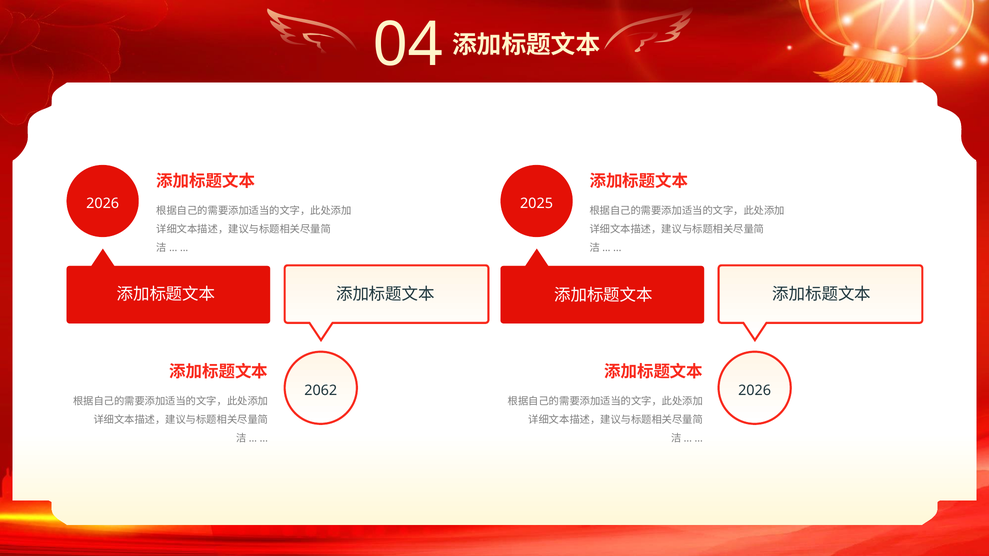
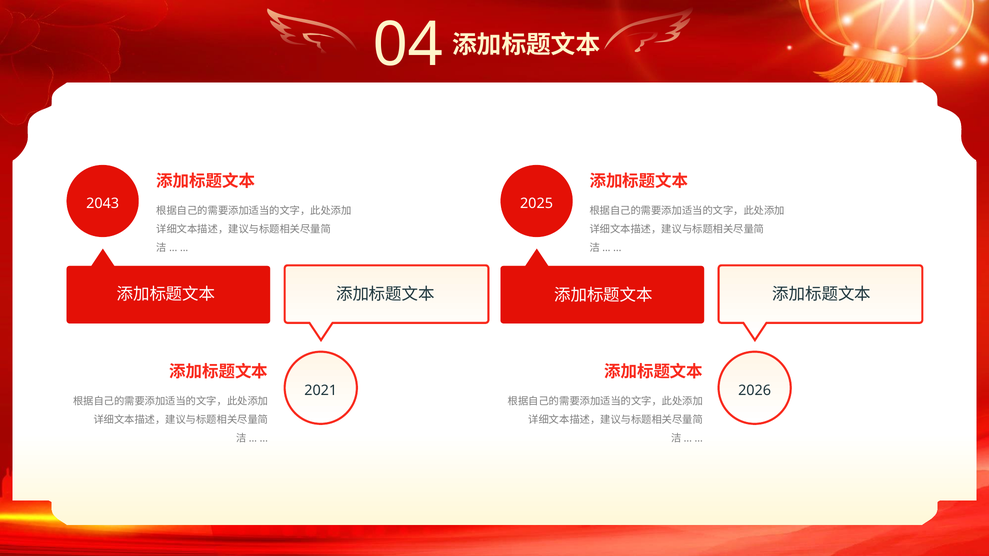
2026: 2026 -> 2043 (103, 204)
2062: 2062 -> 2021 (321, 391)
